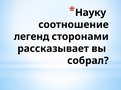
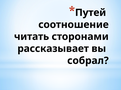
Науку: Науку -> Путей (91, 13)
легенд: легенд -> читать (32, 37)
